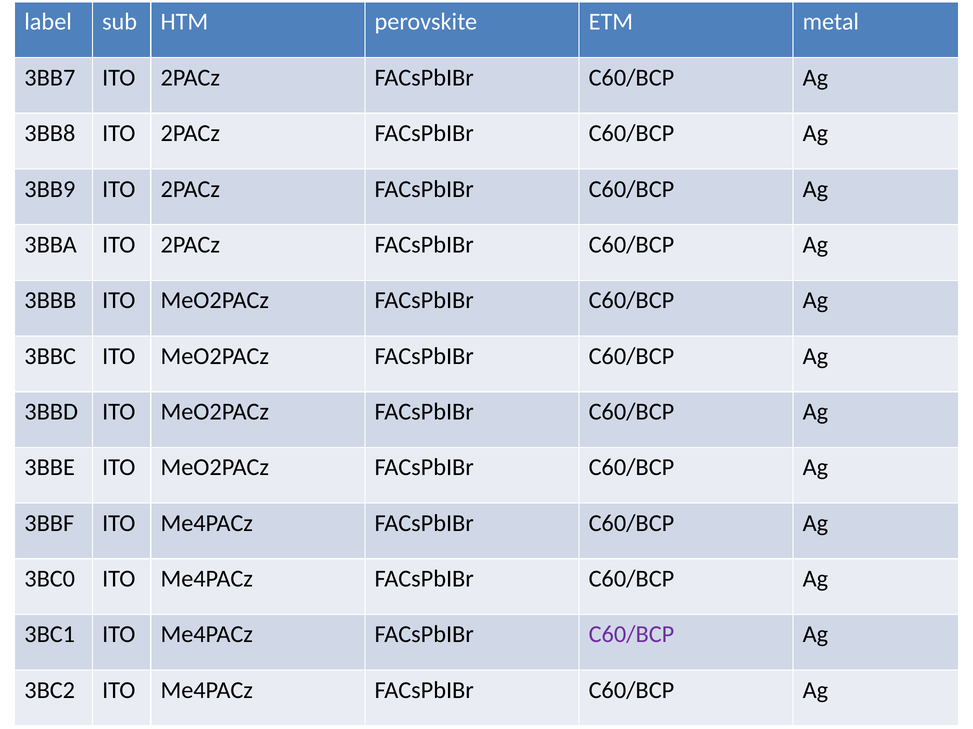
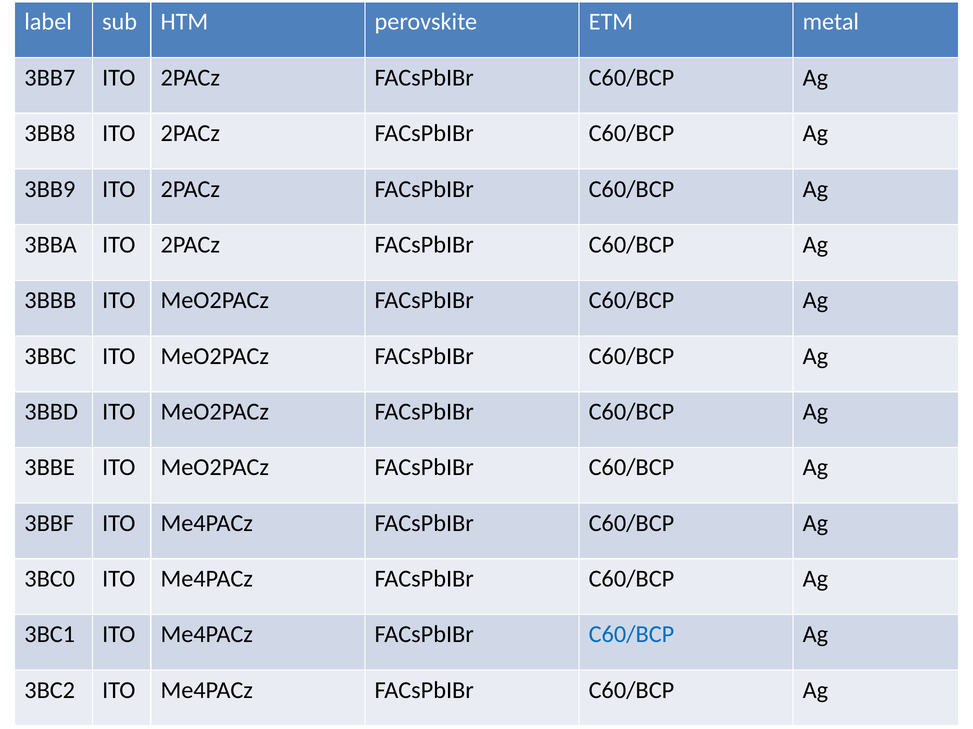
C60/BCP colour: purple -> blue (631, 635)
